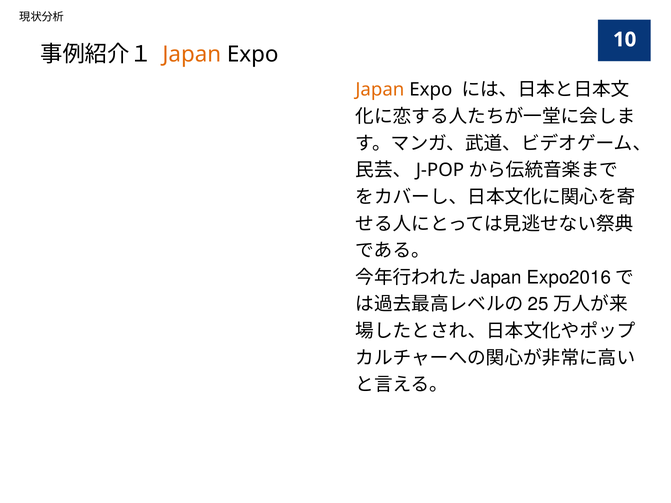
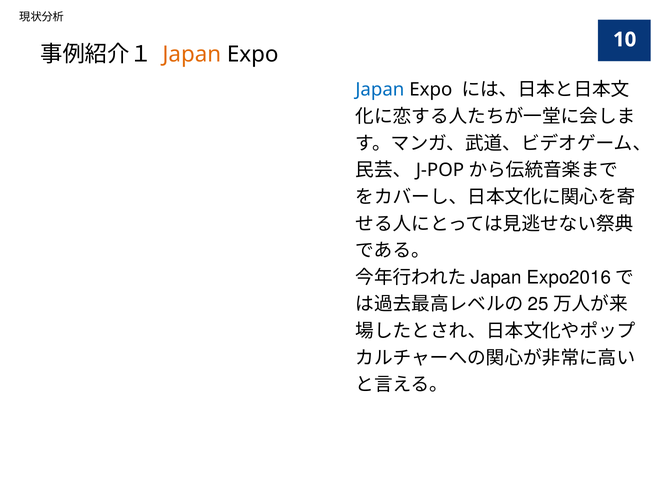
Japan colour: orange -> blue (380, 90)
